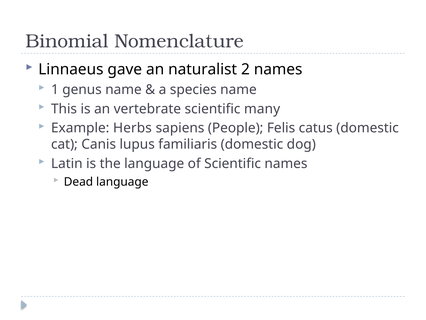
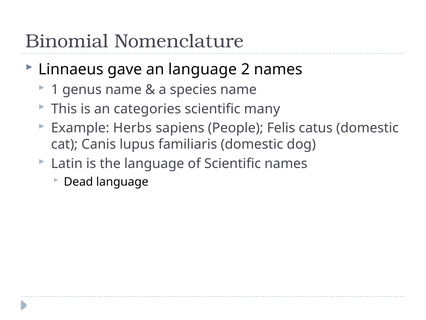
an naturalist: naturalist -> language (203, 69)
vertebrate: vertebrate -> categories (147, 109)
